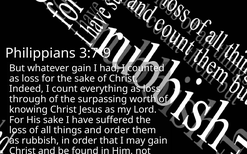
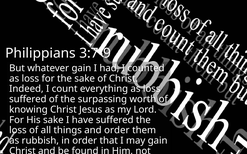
through: through -> suffered (28, 99)
